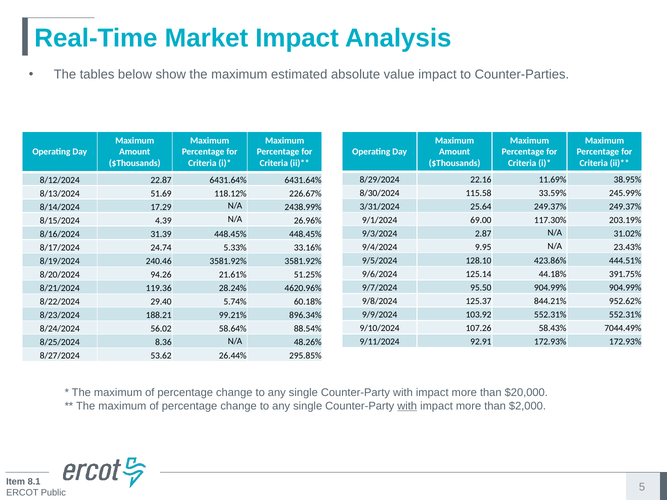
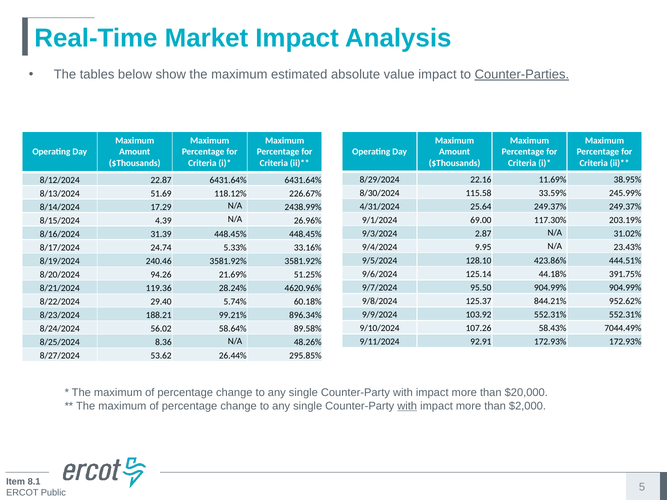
Counter-Parties underline: none -> present (522, 74)
3/31/2024: 3/31/2024 -> 4/31/2024 (380, 207)
21.61%: 21.61% -> 21.69% (233, 275)
88.54%: 88.54% -> 89.58% (308, 329)
